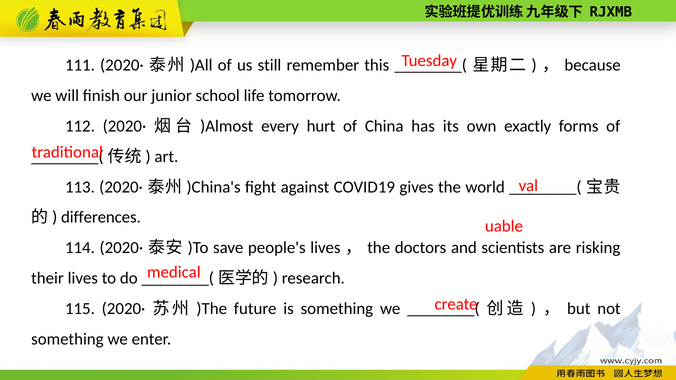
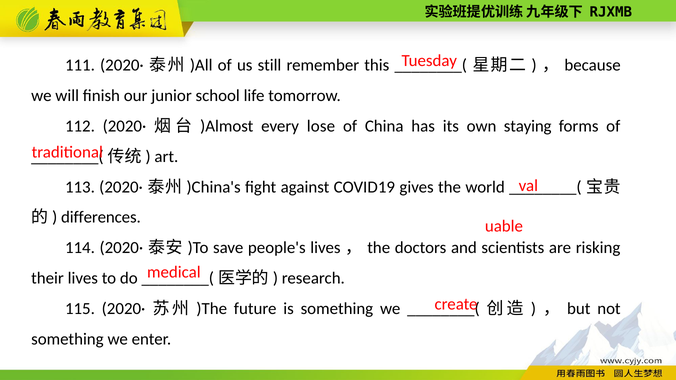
hurt: hurt -> lose (321, 126)
exactly: exactly -> staying (528, 126)
